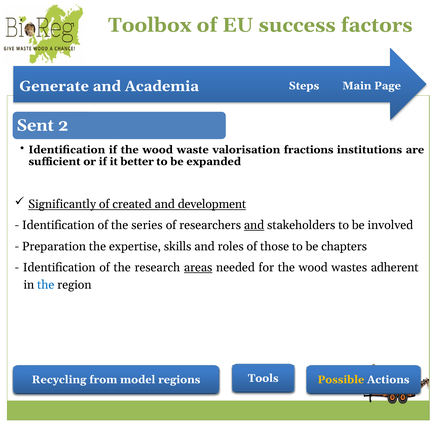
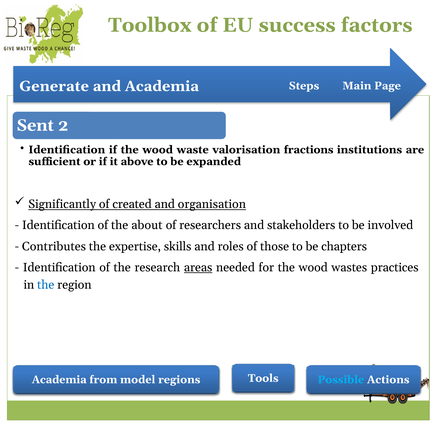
better: better -> above (137, 162)
development: development -> organisation (212, 204)
series: series -> about (147, 225)
and underline: present -> none (254, 225)
Preparation: Preparation -> Contributes (54, 246)
adherent: adherent -> practices (395, 268)
Possible colour: yellow -> light blue (341, 380)
Recycling: Recycling -> Academia (59, 380)
